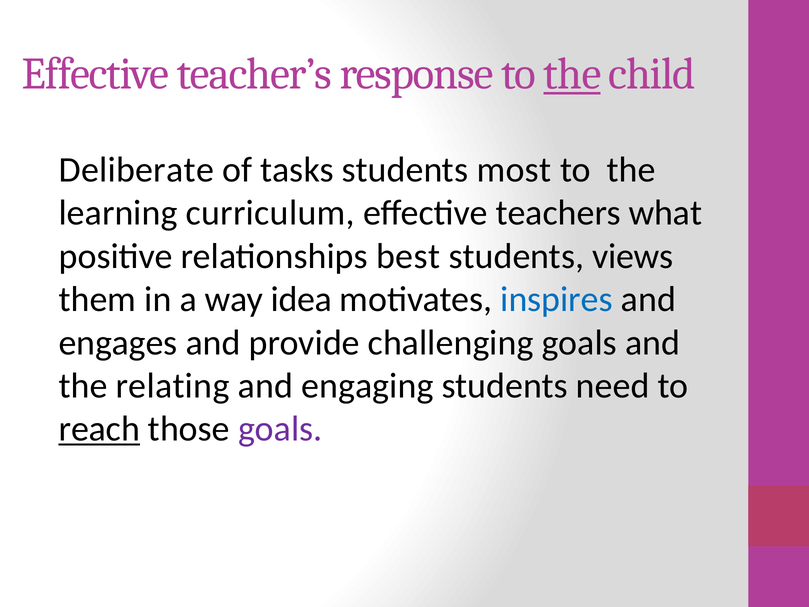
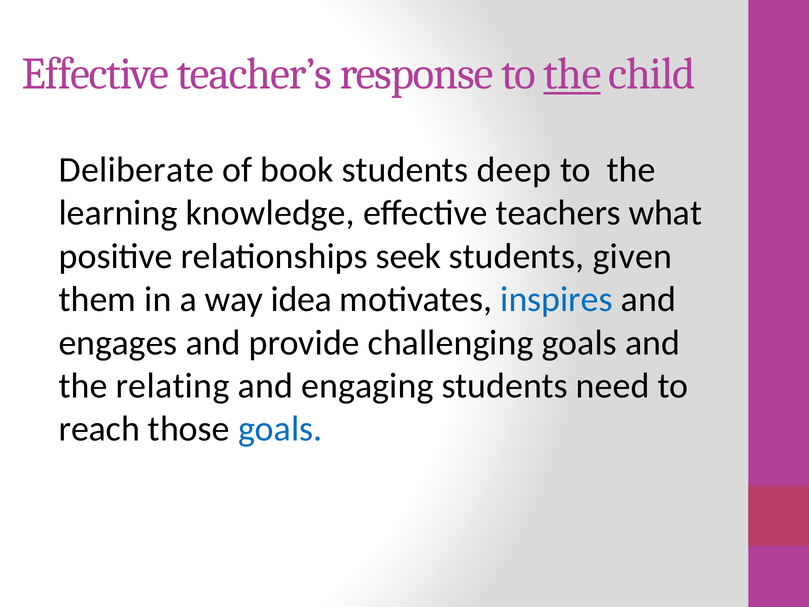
tasks: tasks -> book (297, 170)
most: most -> deep (514, 170)
curriculum: curriculum -> knowledge (270, 213)
best: best -> seek (409, 256)
views: views -> given (632, 256)
reach underline: present -> none (99, 429)
goals colour: purple -> blue (280, 429)
